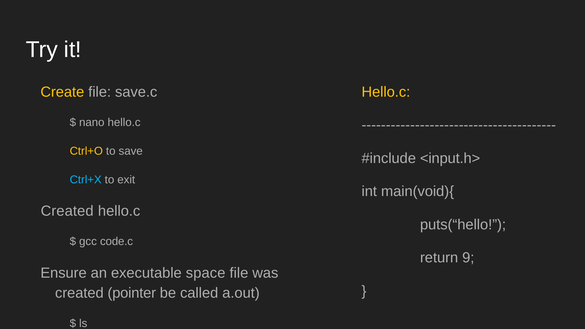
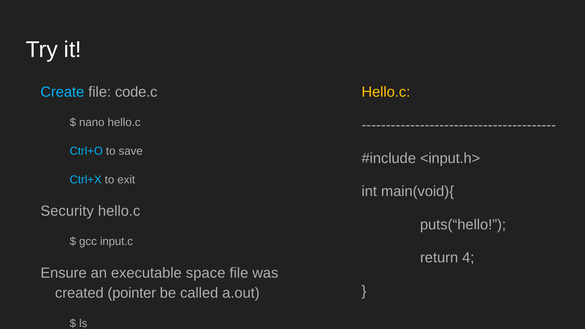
Create colour: yellow -> light blue (62, 92)
save.c: save.c -> code.c (136, 92)
Ctrl+O colour: yellow -> light blue (86, 151)
Created: Created -> Security (67, 211)
code.c: code.c -> input.c (117, 242)
9: 9 -> 4 (468, 258)
